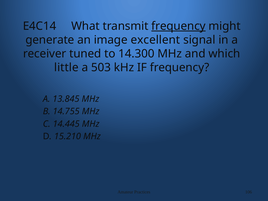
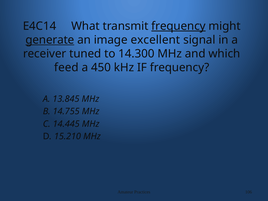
generate underline: none -> present (50, 40)
little: little -> feed (66, 68)
503: 503 -> 450 (101, 68)
